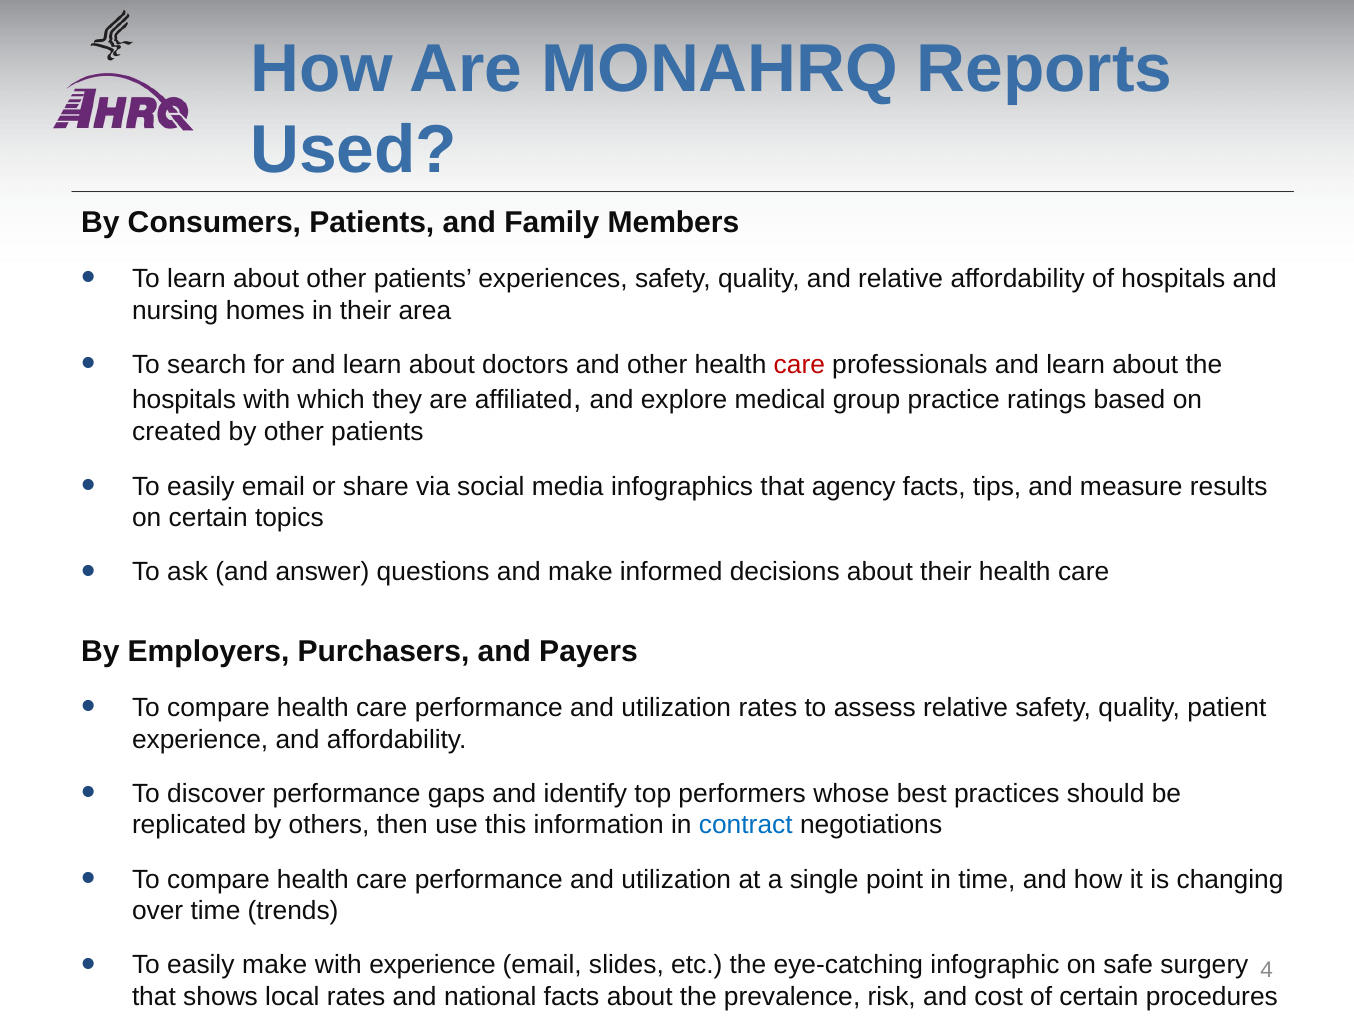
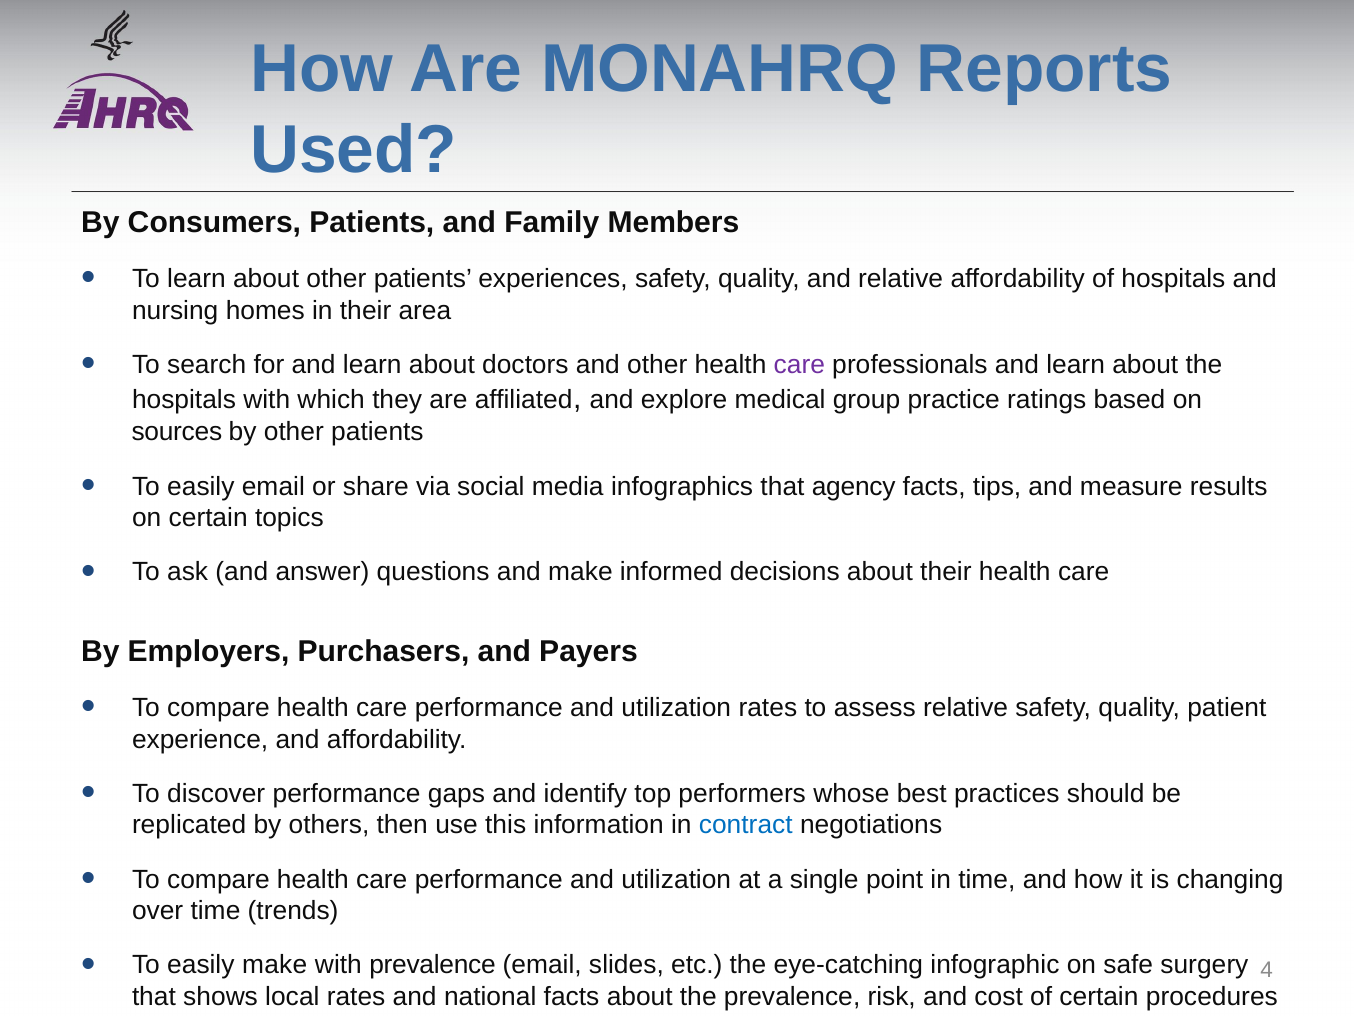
care colour: red -> purple (799, 364)
created: created -> sources (177, 432)
with experience: experience -> prevalence (432, 965)
